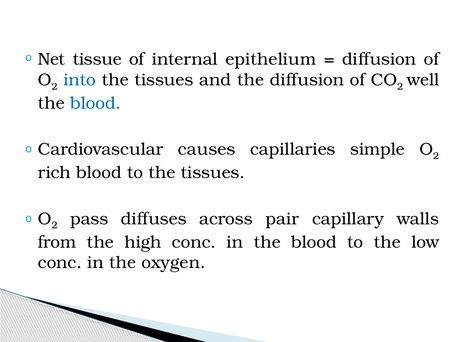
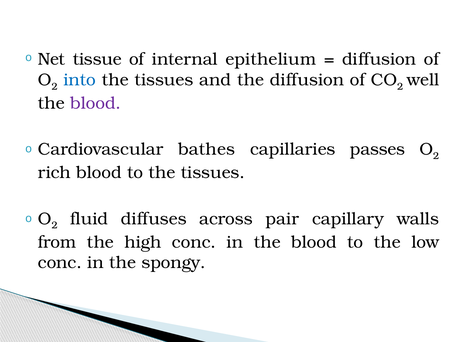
blood colour: blue -> purple (96, 103)
causes: causes -> bathes (207, 149)
simple: simple -> passes (378, 149)
pass: pass -> fluid (89, 218)
oxygen: oxygen -> spongy (174, 262)
